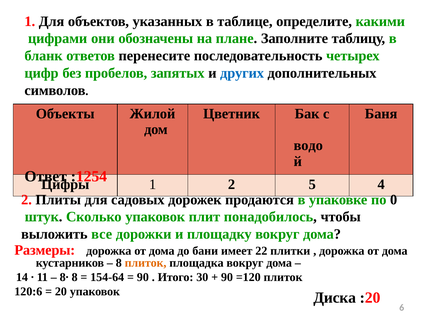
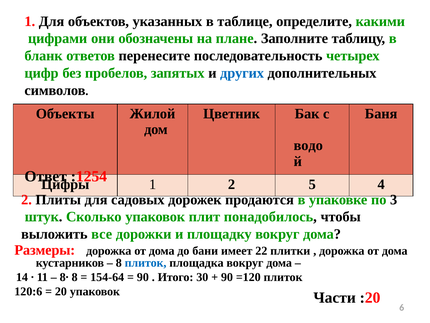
0: 0 -> 3 (394, 199)
плиток colour: orange -> blue (146, 262)
Диска: Диска -> Части (335, 297)
